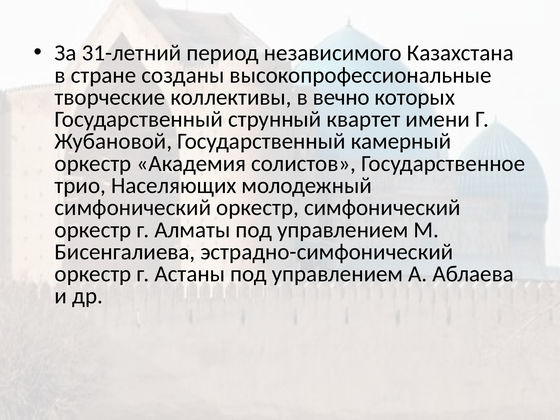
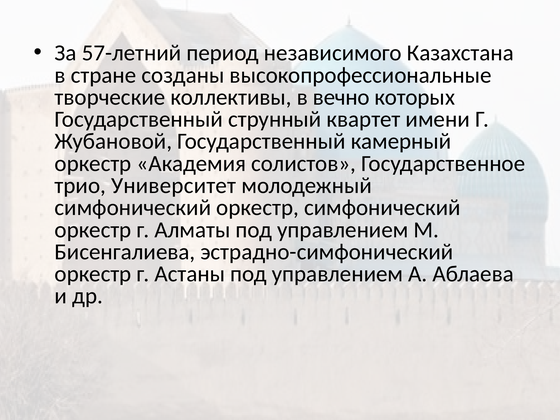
31-летний: 31-летний -> 57-летний (132, 53)
Населяющих: Населяющих -> Университет (174, 186)
